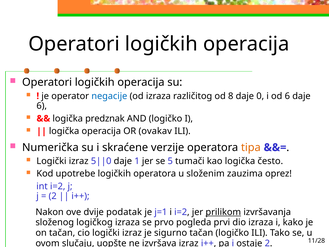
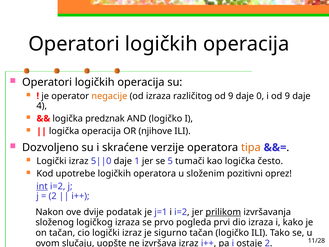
negacije colour: blue -> orange (109, 96)
različitog od 8: 8 -> 9 (231, 96)
i od 6: 6 -> 9 (287, 96)
6: 6 -> 4 (42, 106)
ovakav: ovakav -> njihove (155, 131)
Numerička: Numerička -> Dozvoljeno (50, 147)
zauzima: zauzima -> pozitivni (245, 174)
int underline: none -> present (42, 186)
